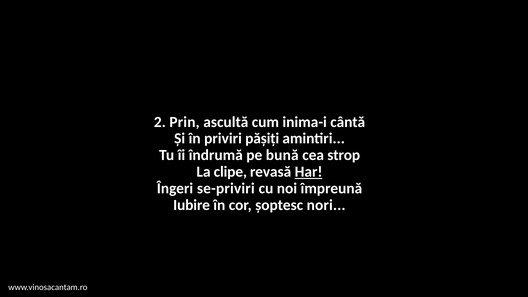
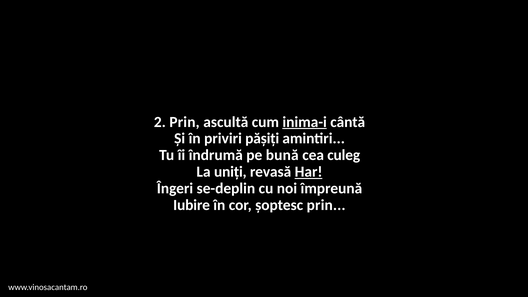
inima-i underline: none -> present (305, 122)
strop: strop -> culeg (344, 155)
clipe: clipe -> uniți (230, 172)
se-priviri: se-priviri -> se-deplin (226, 188)
șoptesc nori: nori -> prin (326, 205)
